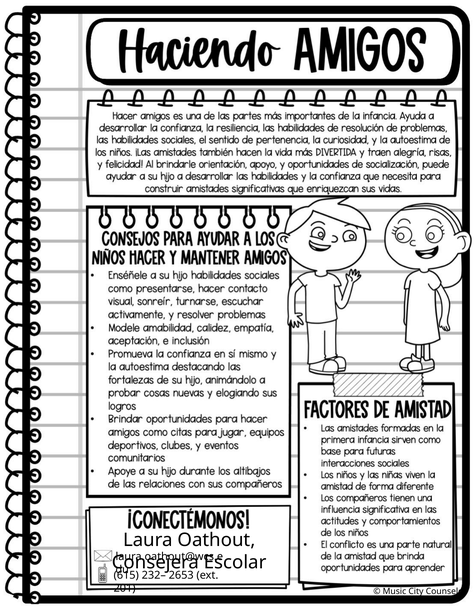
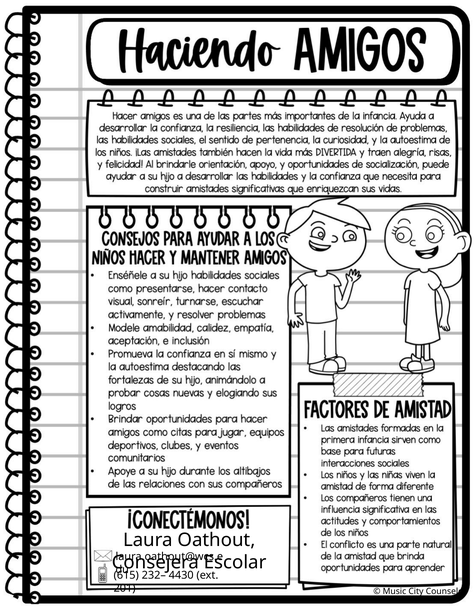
2653: 2653 -> 4430 (181, 575)
